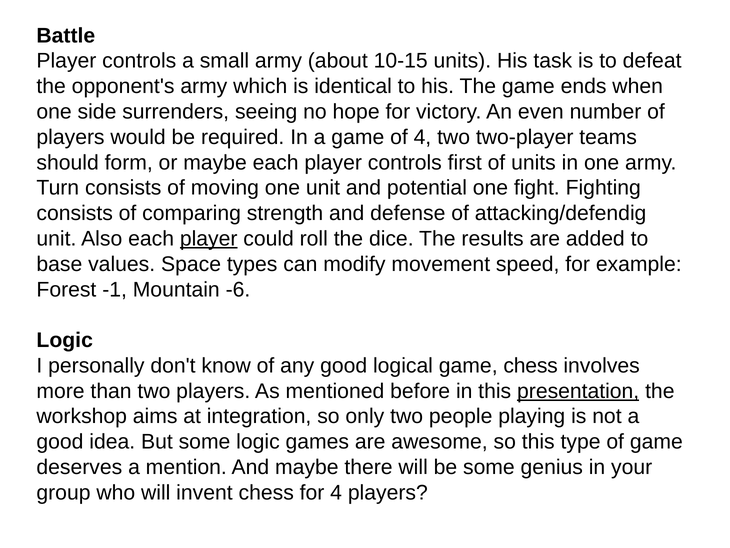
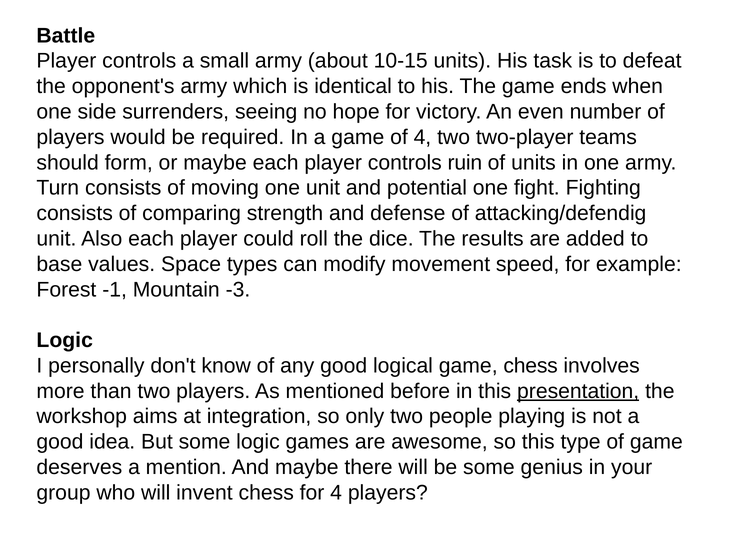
first: first -> ruin (465, 162)
player underline: present -> none (209, 238)
-6: -6 -> -3 (238, 289)
